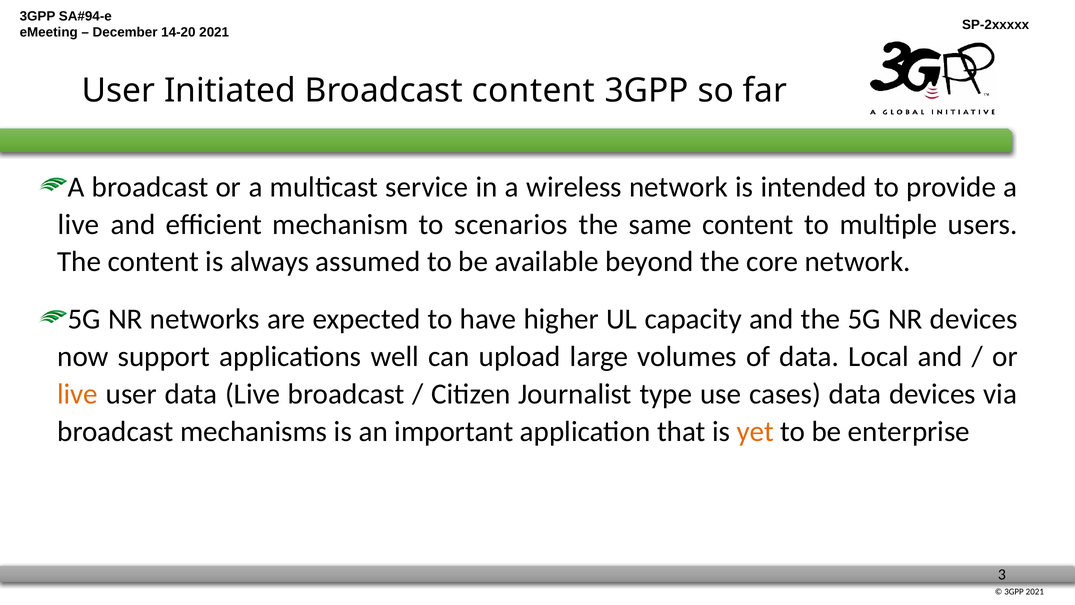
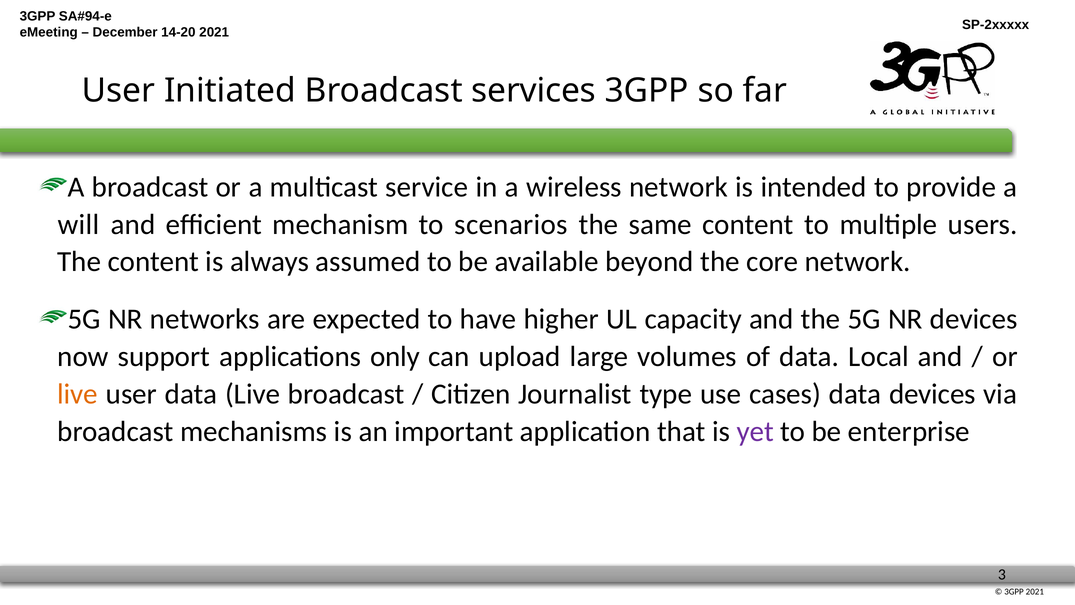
Broadcast content: content -> services (534, 90)
live: live -> will (79, 224)
well: well -> only (395, 357)
yet colour: orange -> purple (755, 431)
